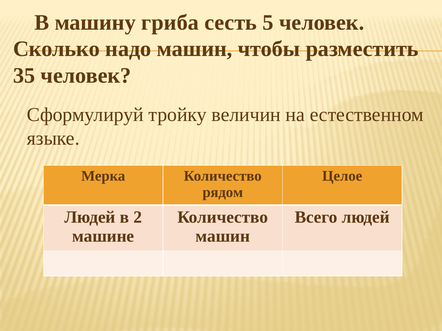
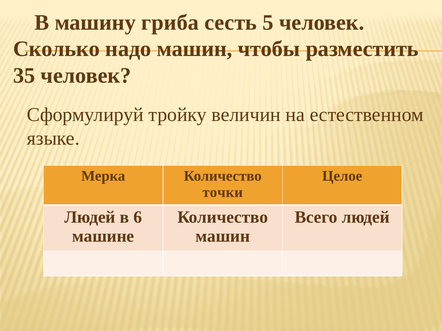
рядом: рядом -> точки (223, 193)
2: 2 -> 6 (138, 217)
